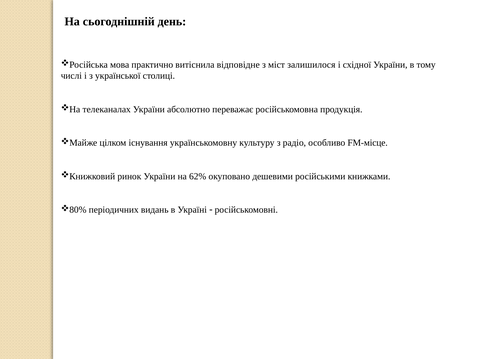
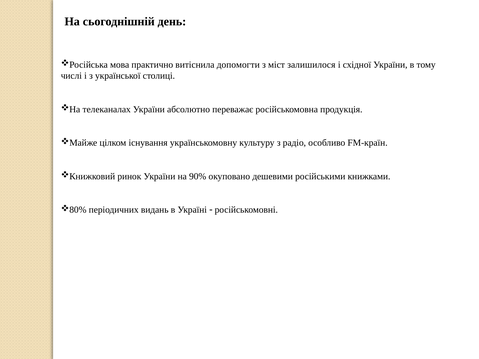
відповідне: відповідне -> допомогти (238, 65)
FМ-місце: FМ-місце -> FМ-країн (368, 143)
62%: 62% -> 90% (198, 176)
